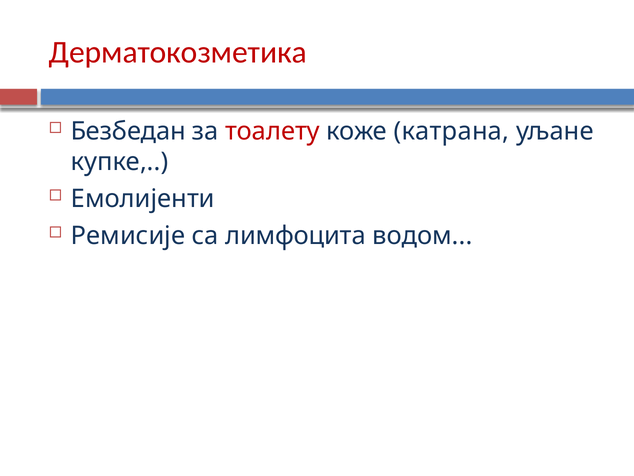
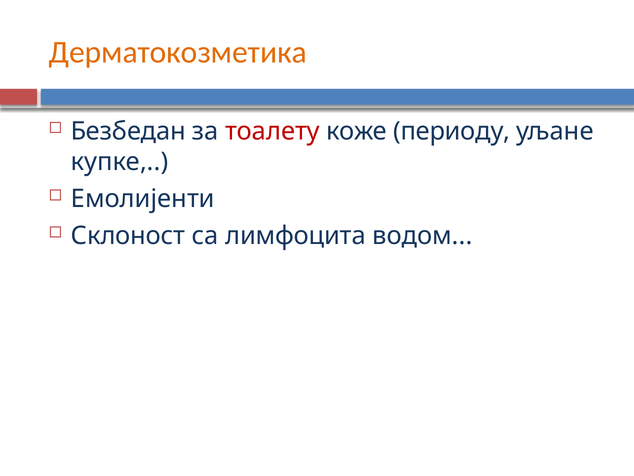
Дерматокозметика colour: red -> orange (178, 52)
катрана: катрана -> периоду (452, 131)
Ремисије: Ремисије -> Склоност (128, 235)
